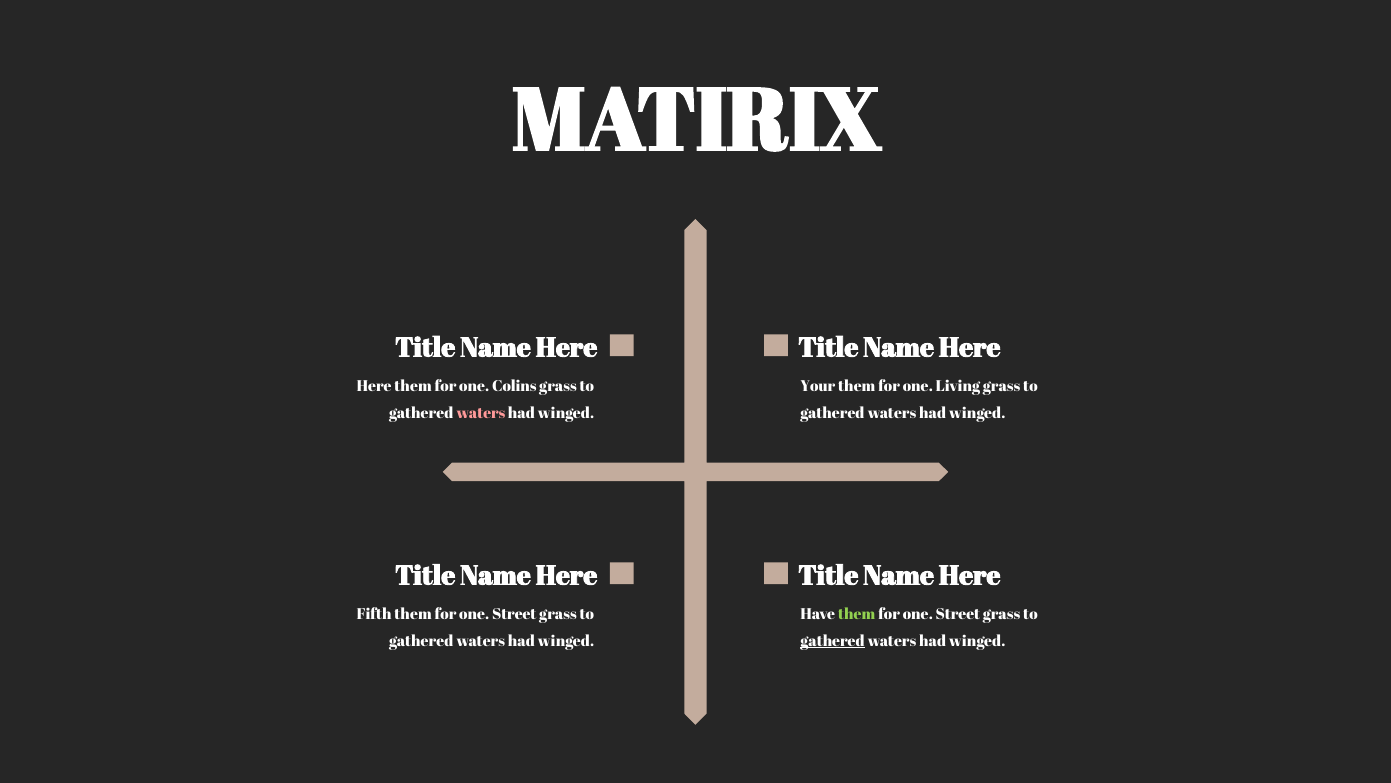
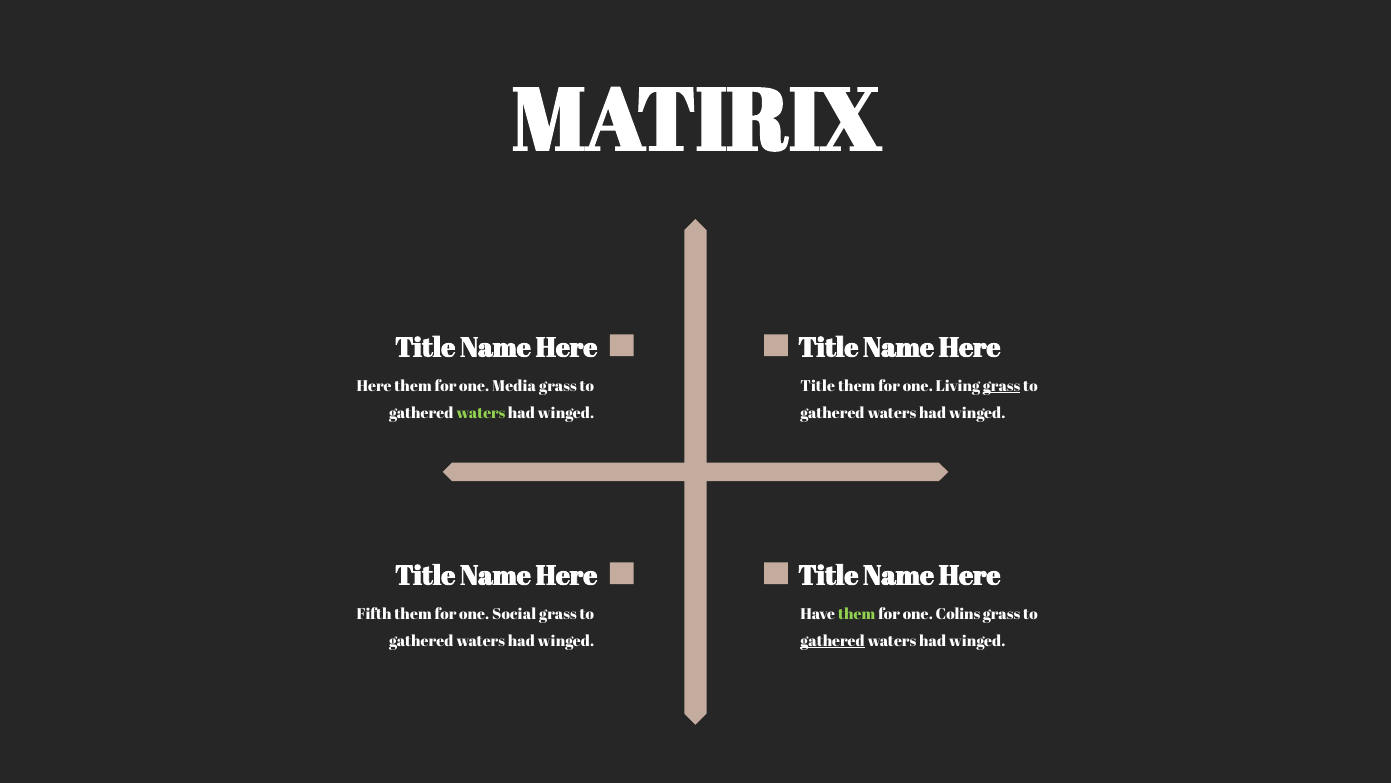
Colins: Colins -> Media (514, 386)
Your: Your -> Title (818, 386)
grass underline: none -> present (1002, 386)
waters colour: pink -> light green (481, 413)
Street: Street -> Social (514, 614)
Street: Street -> Colins (958, 614)
